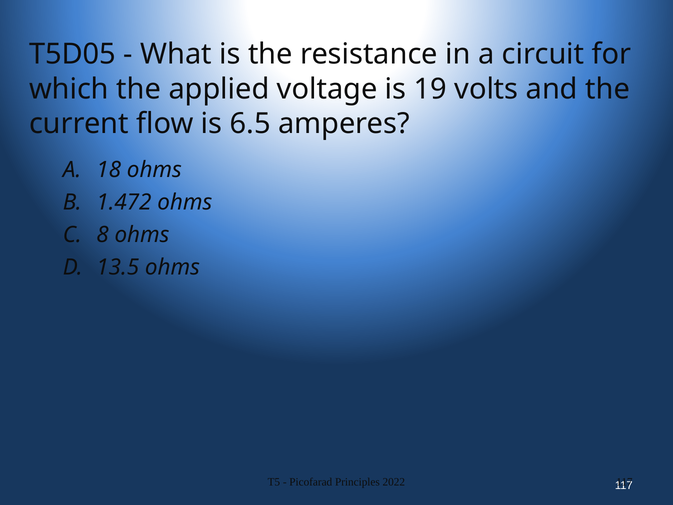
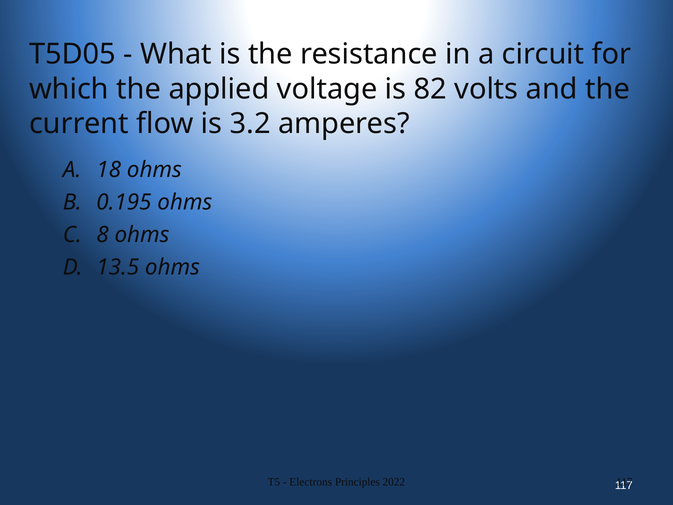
19: 19 -> 82 (430, 89)
6.5: 6.5 -> 3.2 (250, 124)
1.472: 1.472 -> 0.195 (124, 202)
Picofarad: Picofarad -> Electrons (311, 482)
